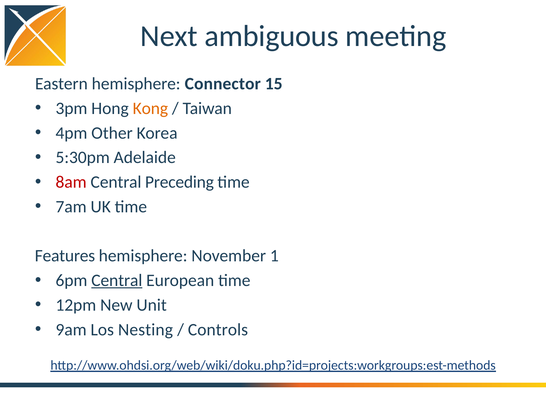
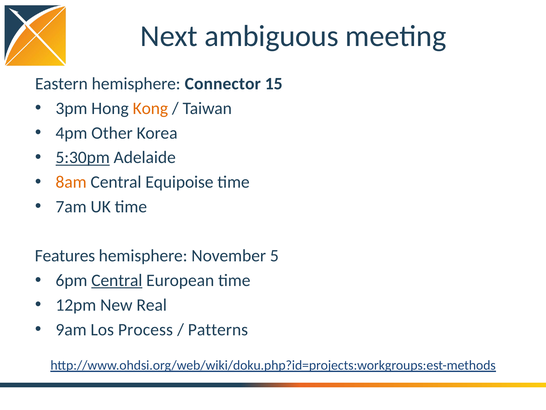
5:30pm underline: none -> present (83, 157)
8am colour: red -> orange (71, 182)
Preceding: Preceding -> Equipoise (179, 182)
1: 1 -> 5 (274, 256)
Unit: Unit -> Real (152, 305)
Nesting: Nesting -> Process (145, 329)
Controls: Controls -> Patterns (218, 329)
